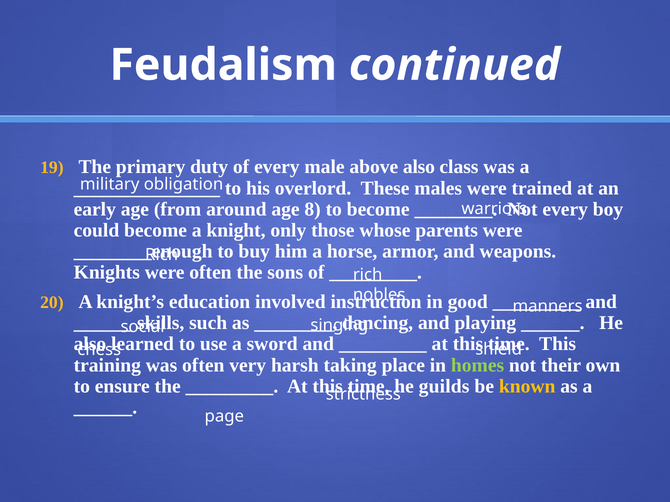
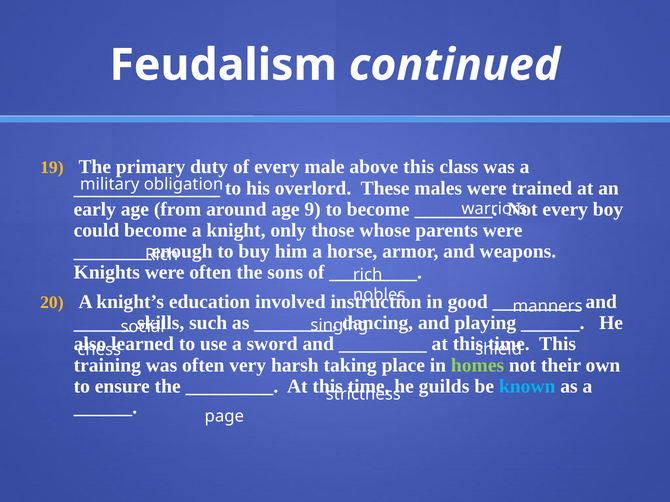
above also: also -> this (419, 167)
8: 8 -> 9 (313, 209)
known colour: yellow -> light blue (527, 387)
